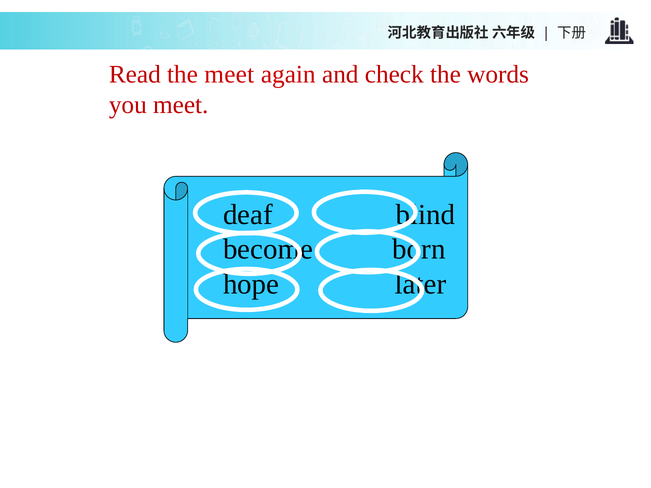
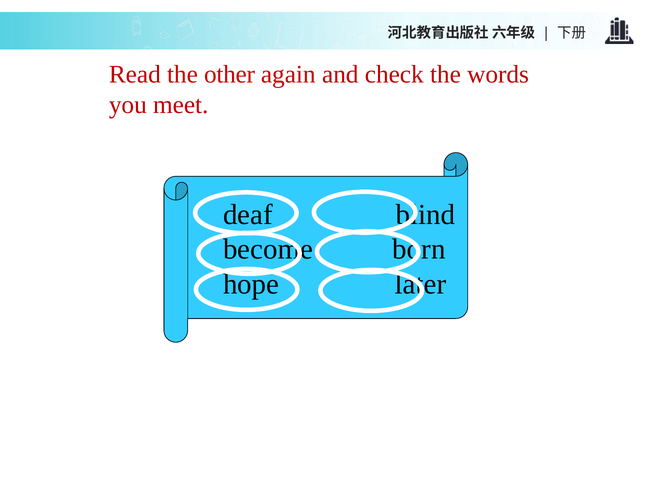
the meet: meet -> other (230, 75)
